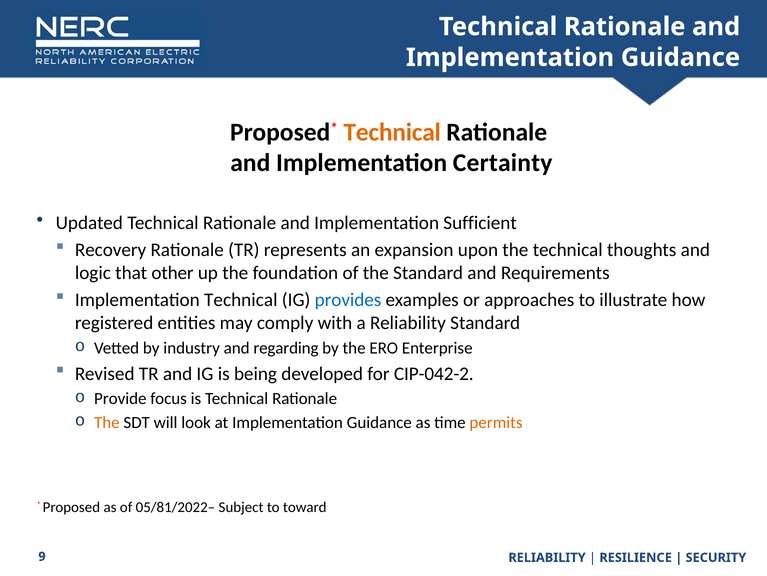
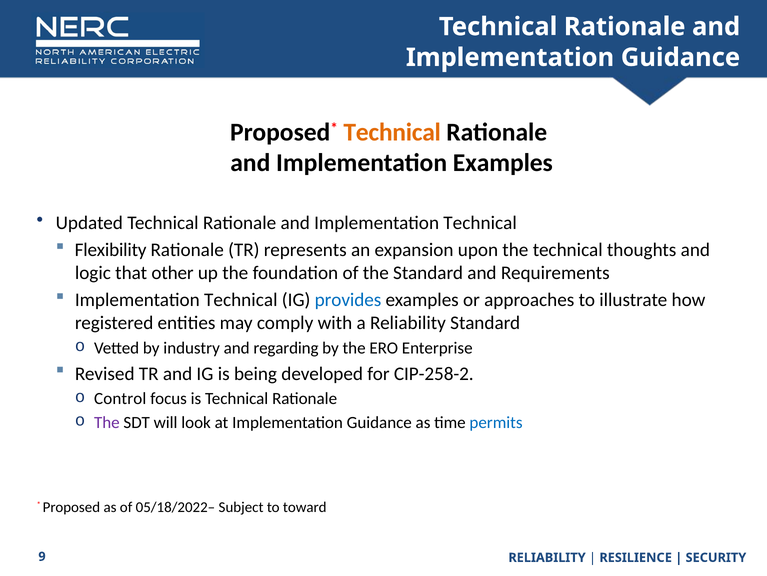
Implementation Certainty: Certainty -> Examples (503, 163)
and Implementation Sufficient: Sufficient -> Technical (480, 223)
Recovery: Recovery -> Flexibility (111, 250)
CIP-042-2: CIP-042-2 -> CIP-258-2 (434, 373)
Provide: Provide -> Control (120, 398)
The colour: orange -> purple (107, 422)
permits colour: orange -> blue (496, 422)
05/81/2022–: 05/81/2022– -> 05/18/2022– (175, 507)
